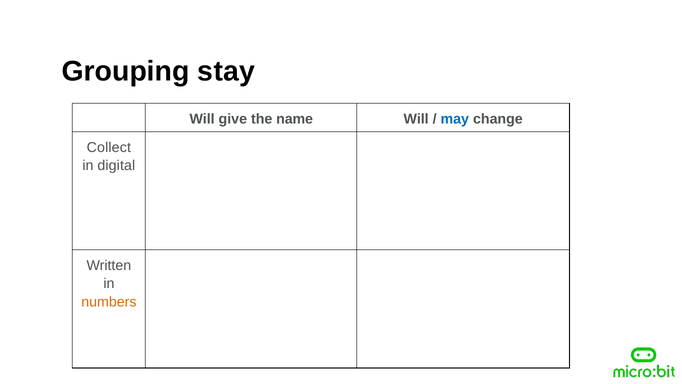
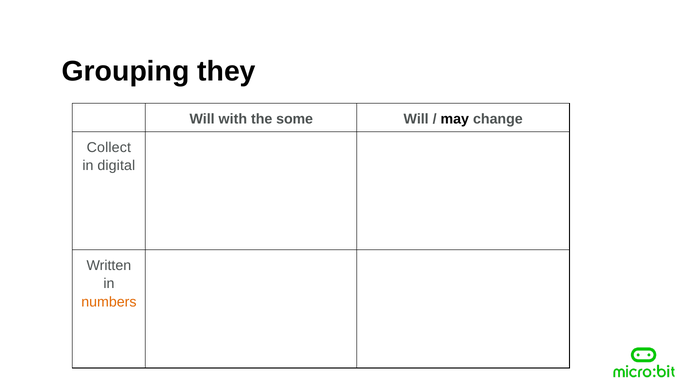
stay: stay -> they (226, 71)
give: give -> with (233, 119)
name: name -> some (295, 119)
may colour: blue -> black (455, 119)
